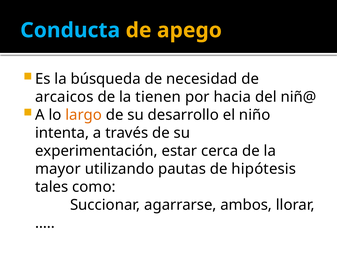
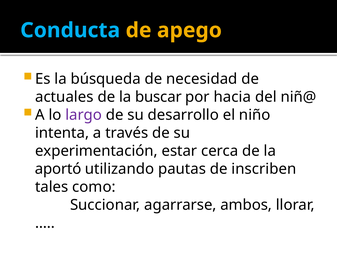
arcaicos: arcaicos -> actuales (64, 97)
tienen: tienen -> buscar (158, 97)
largo colour: orange -> purple (84, 115)
mayor: mayor -> aportó (58, 169)
hipótesis: hipótesis -> inscriben (264, 169)
